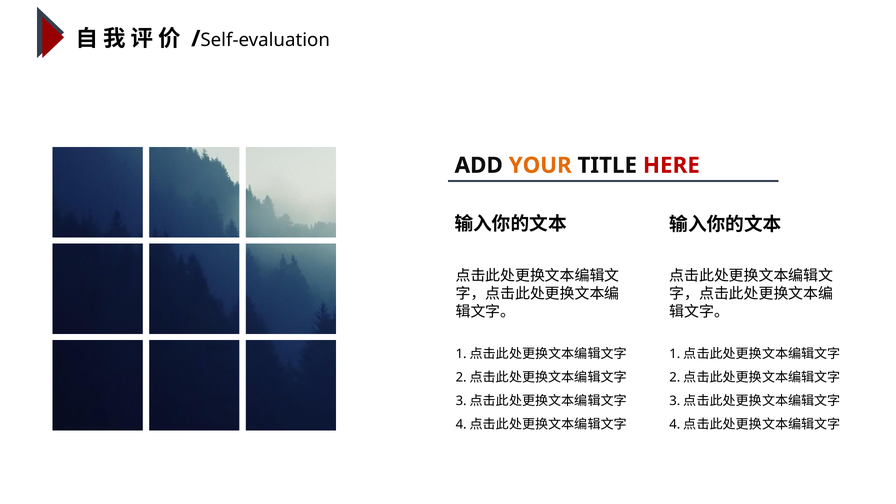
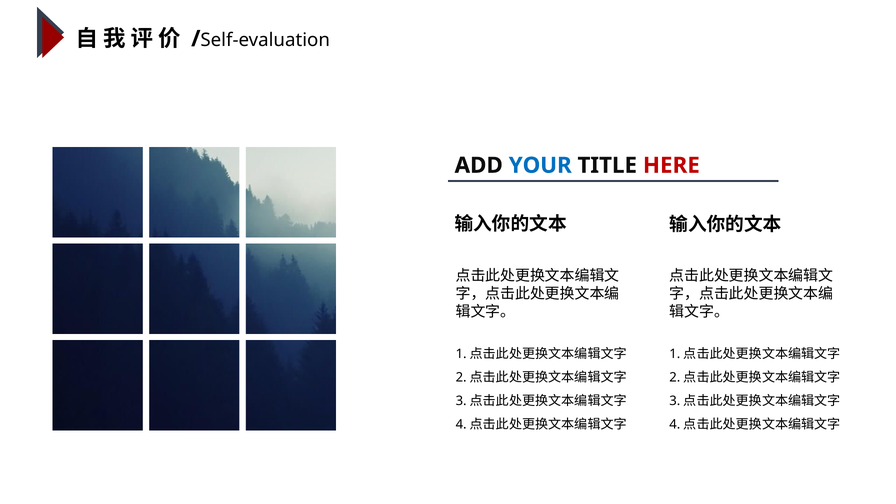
YOUR colour: orange -> blue (540, 165)
